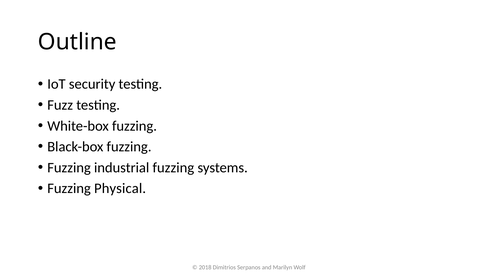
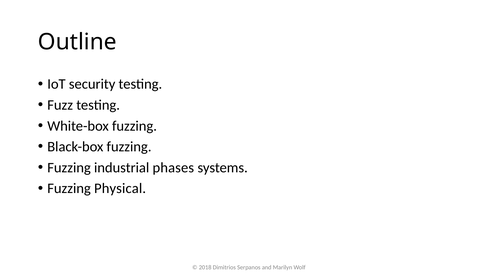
industrial fuzzing: fuzzing -> phases (173, 168)
